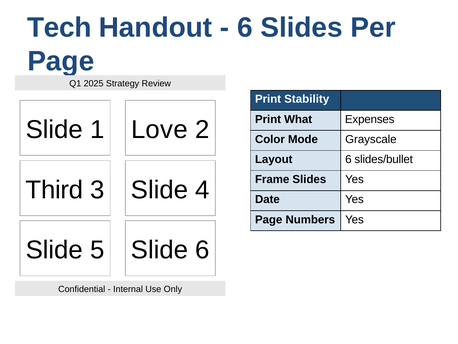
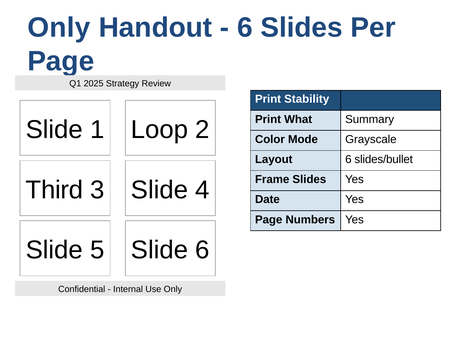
Tech: Tech -> Only (59, 28)
Expenses: Expenses -> Summary (370, 119)
Love: Love -> Loop (159, 130)
